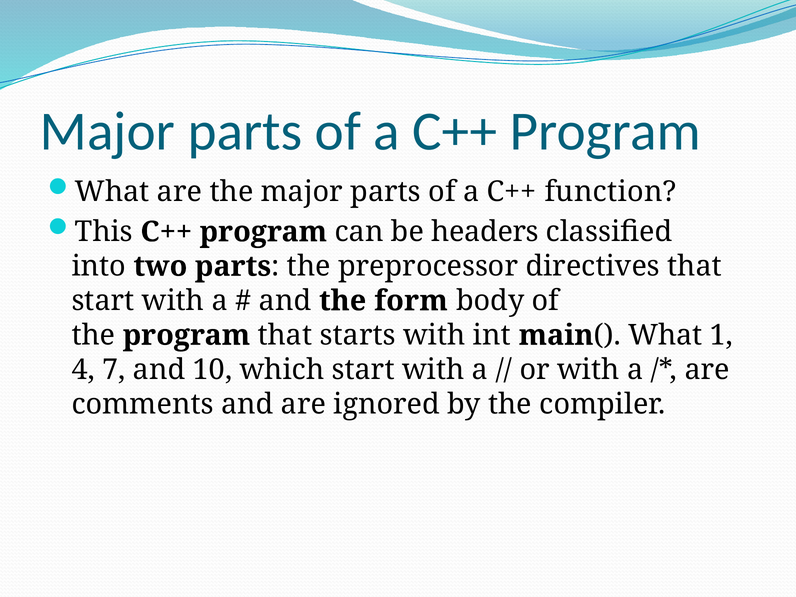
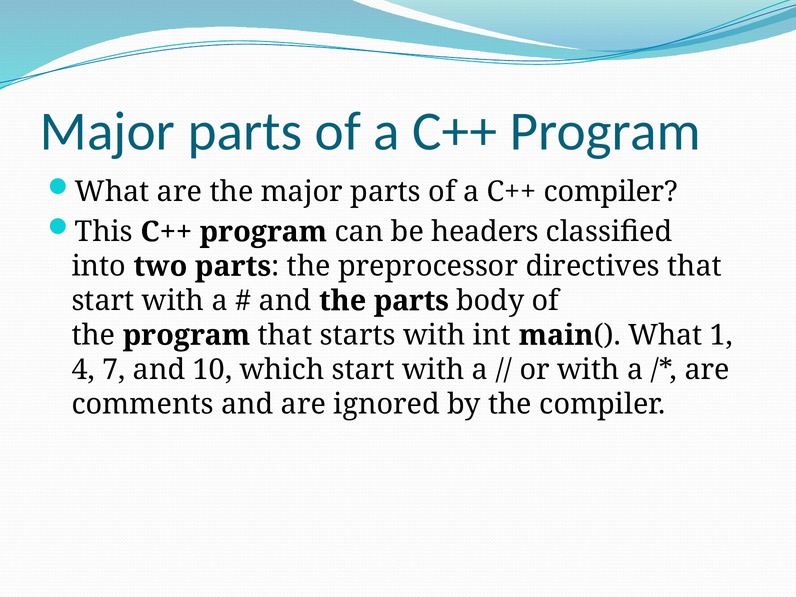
C++ function: function -> compiler (611, 192)
the form: form -> parts (411, 301)
